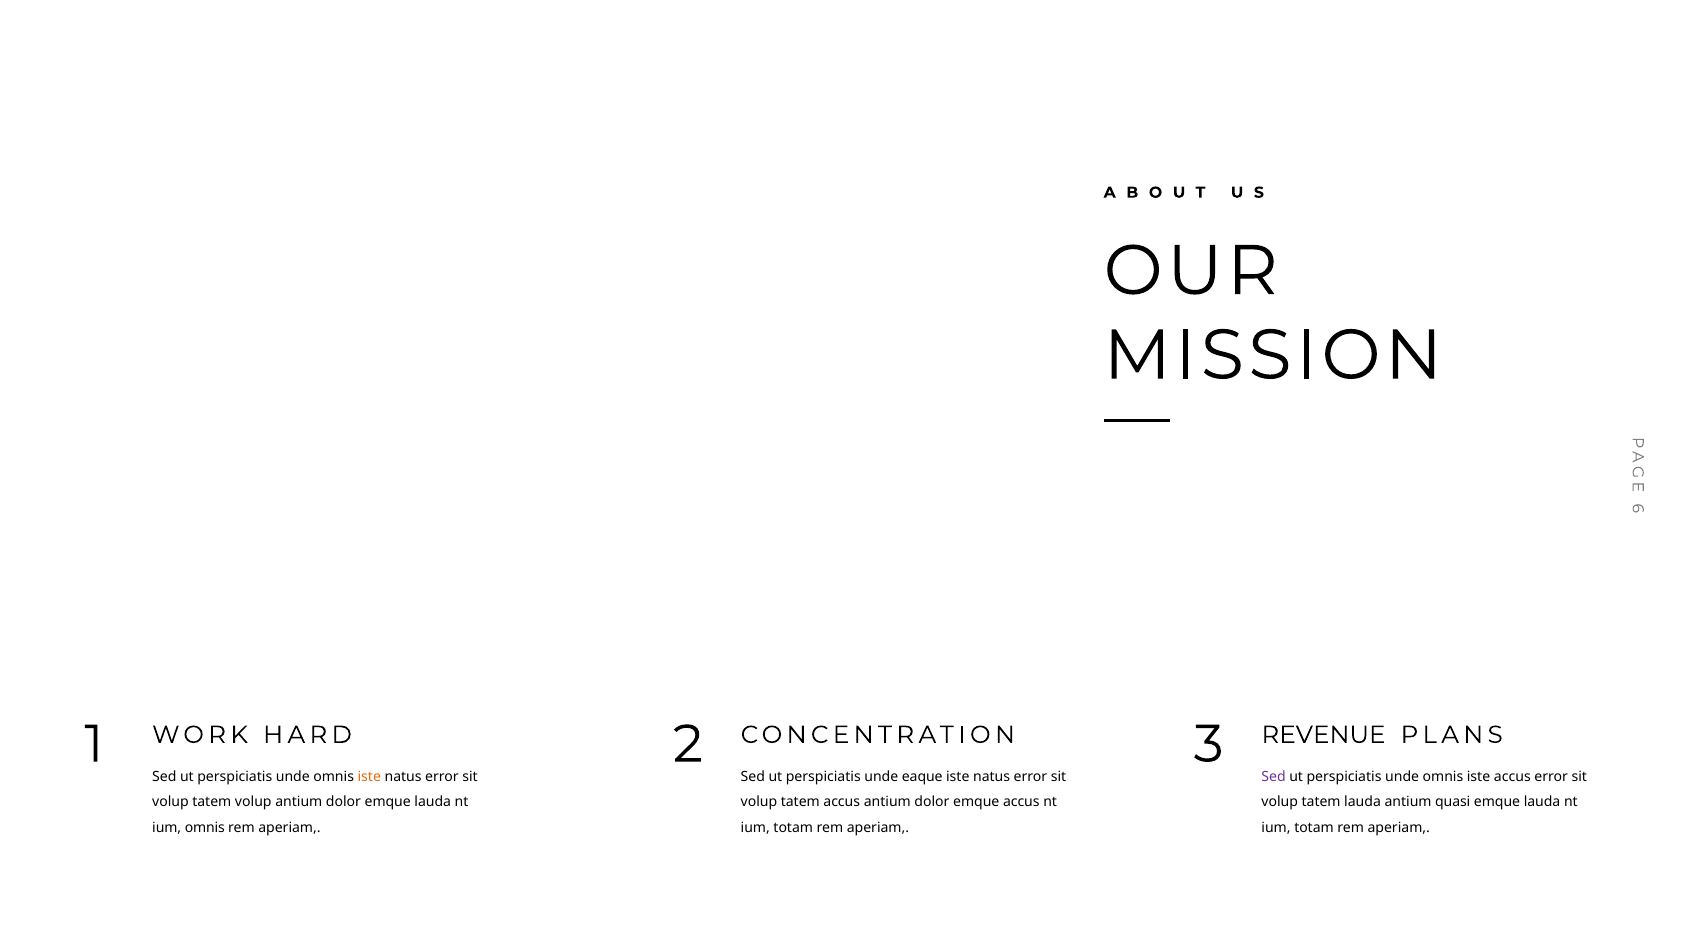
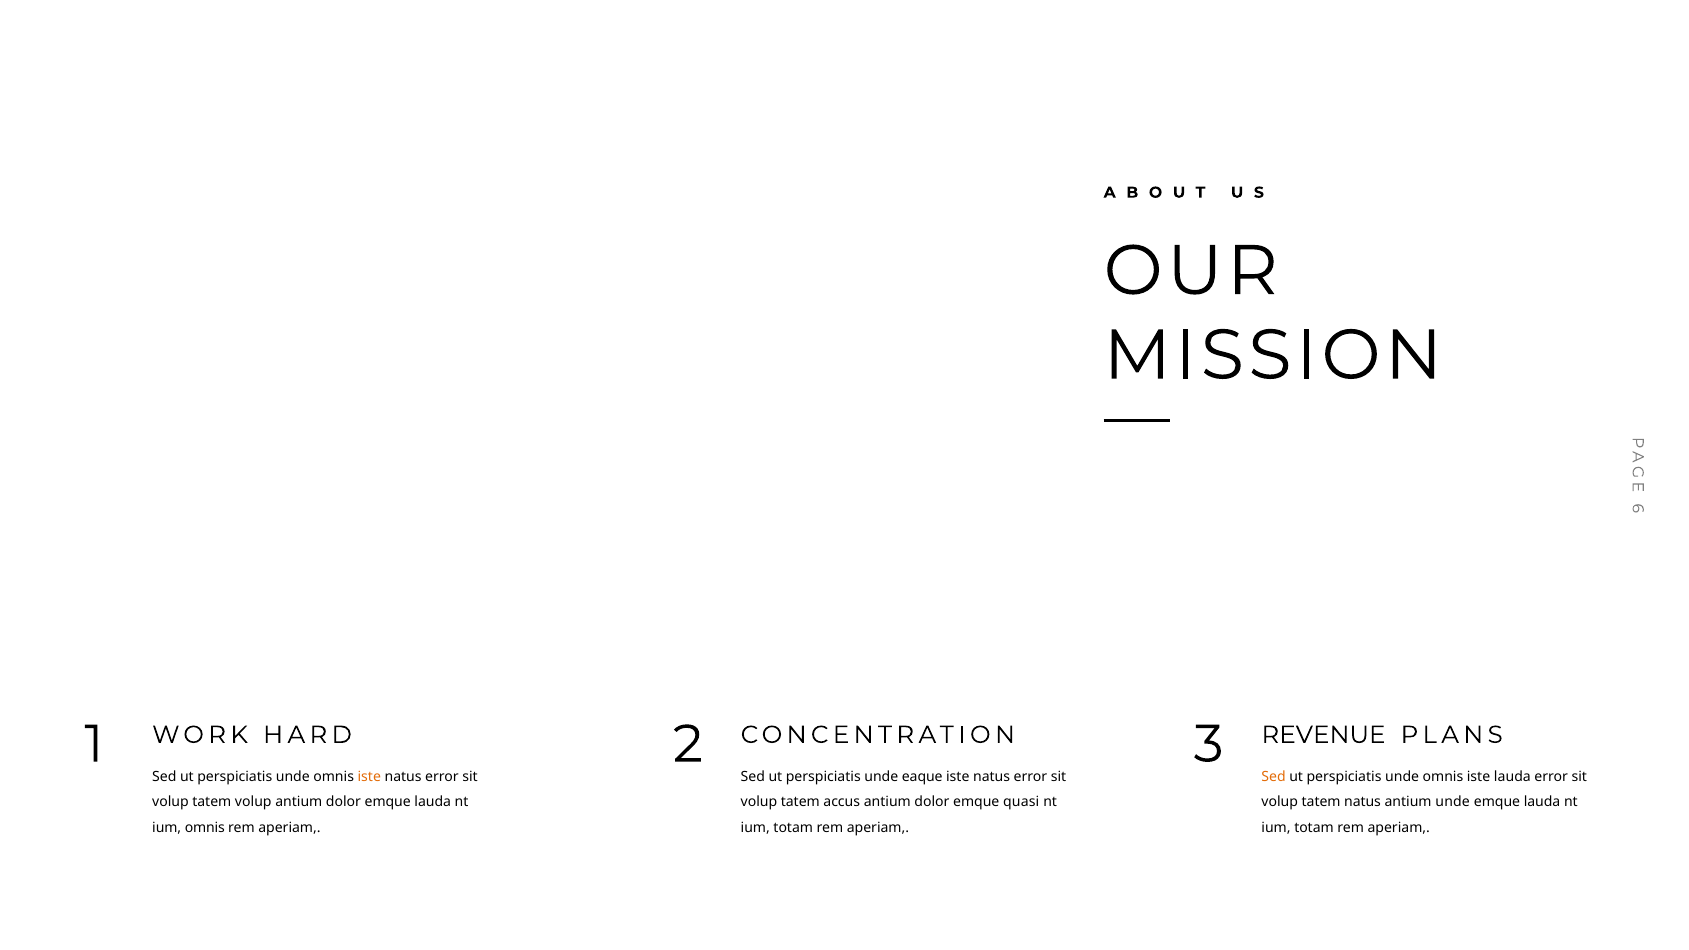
Sed colour: purple -> orange (1274, 777)
iste accus: accus -> lauda (1512, 777)
emque accus: accus -> quasi (1021, 802)
tatem lauda: lauda -> natus (1363, 802)
antium quasi: quasi -> unde (1453, 802)
